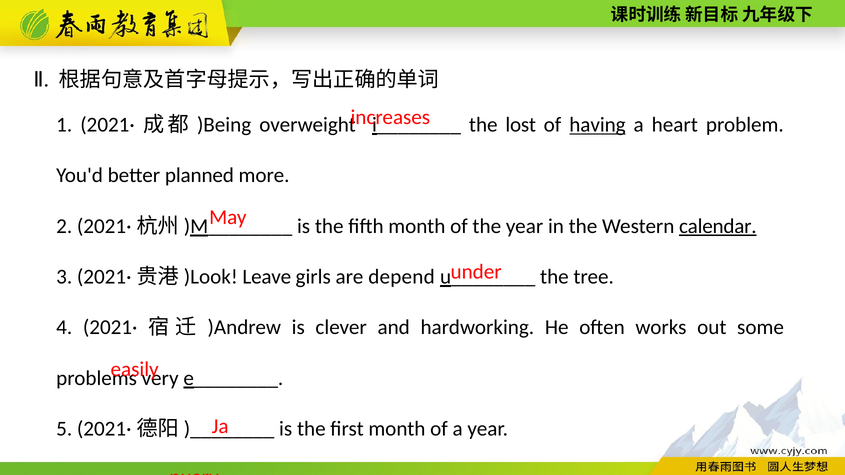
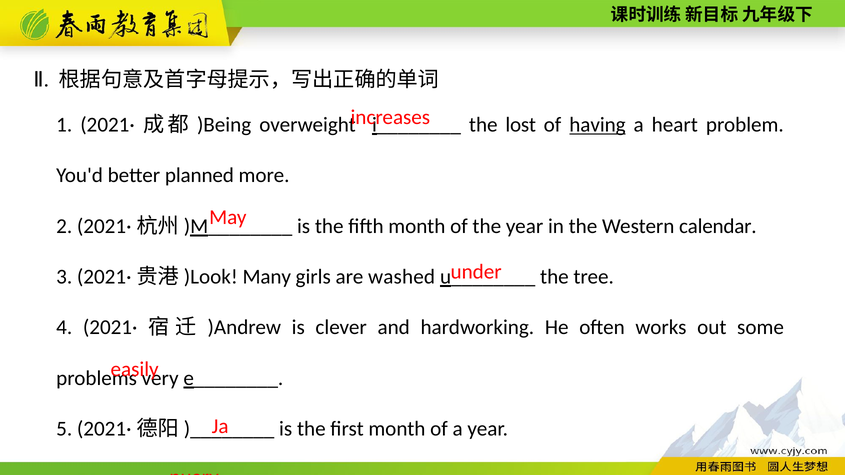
calendar underline: present -> none (718, 226)
Leave: Leave -> Many (267, 277)
depend: depend -> washed (402, 277)
